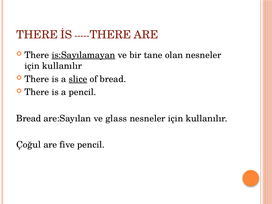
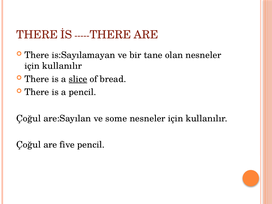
is:Sayılamayan underline: present -> none (83, 55)
Bread: Bread -> Çoğul (29, 118)
glass: glass -> some (116, 118)
